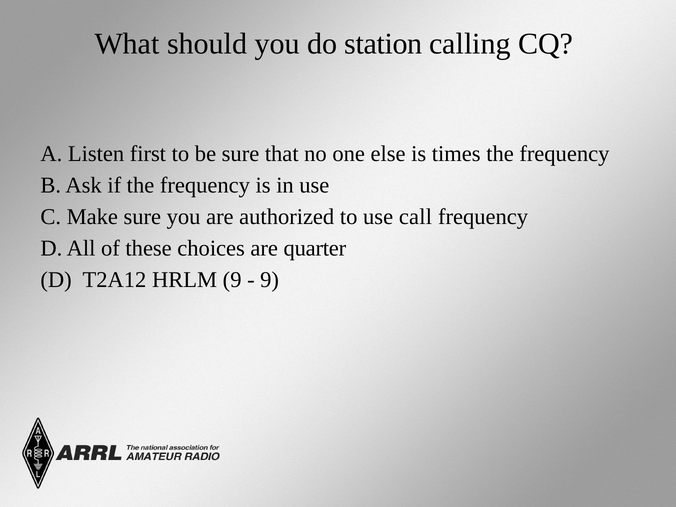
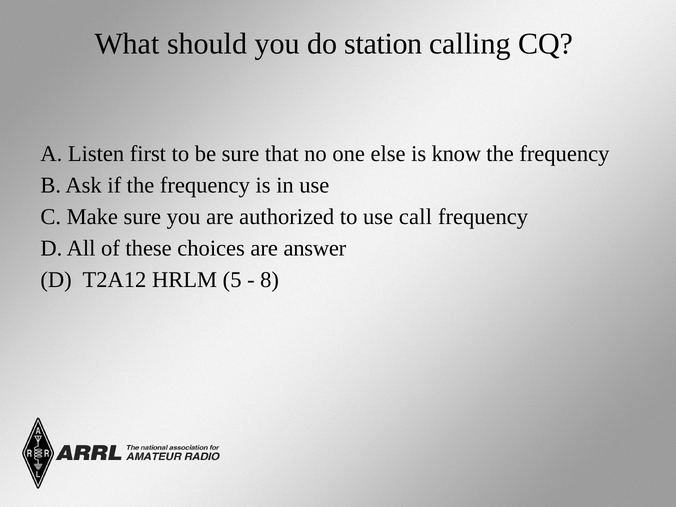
times: times -> know (456, 154)
quarter: quarter -> answer (315, 248)
HRLM 9: 9 -> 5 (232, 280)
9: 9 -> 8 (270, 280)
